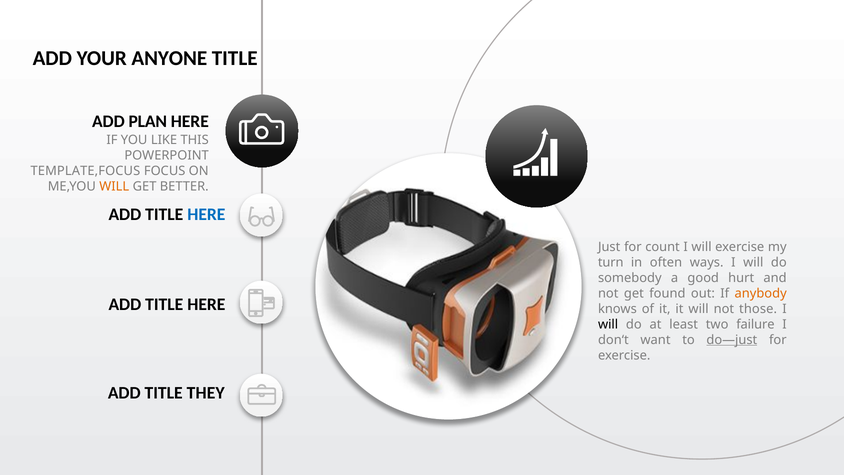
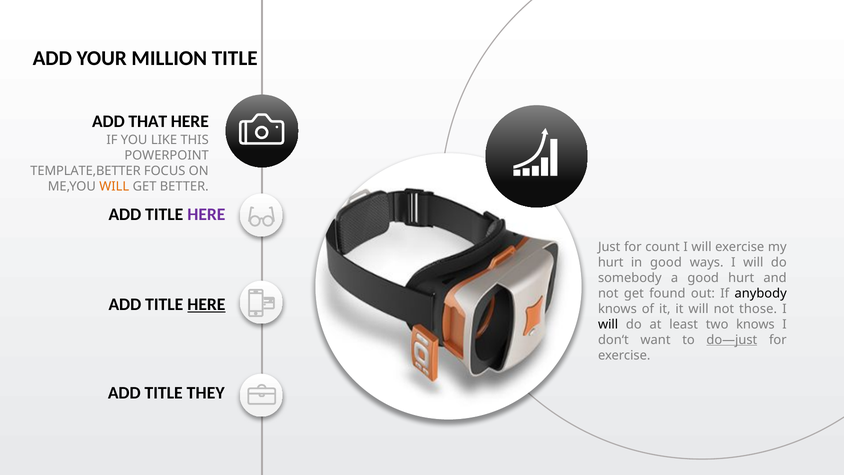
ANYONE: ANYONE -> MILLION (169, 58)
PLAN: PLAN -> THAT (148, 121)
TEMPLATE,FOCUS: TEMPLATE,FOCUS -> TEMPLATE,BETTER (86, 171)
HERE colour: blue -> purple (206, 214)
turn: turn -> hurt (611, 262)
in often: often -> good (666, 262)
anybody colour: orange -> black (761, 293)
HERE underline: none -> present (206, 304)
two failure: failure -> knows (755, 324)
